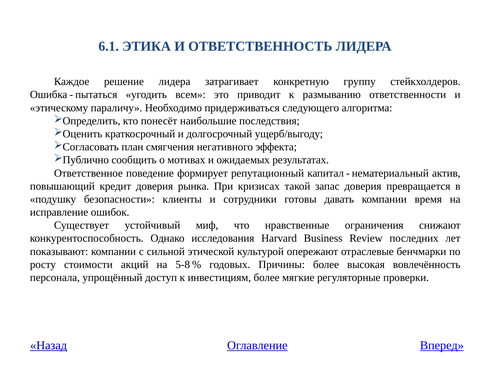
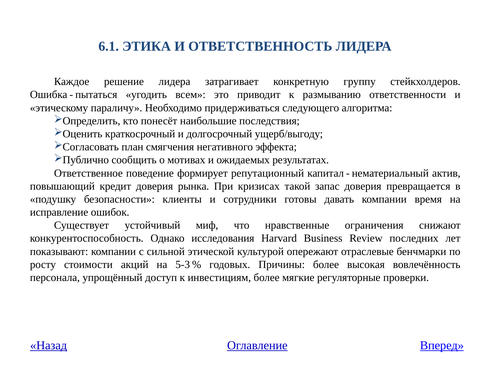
5-8: 5-8 -> 5-3 (183, 264)
